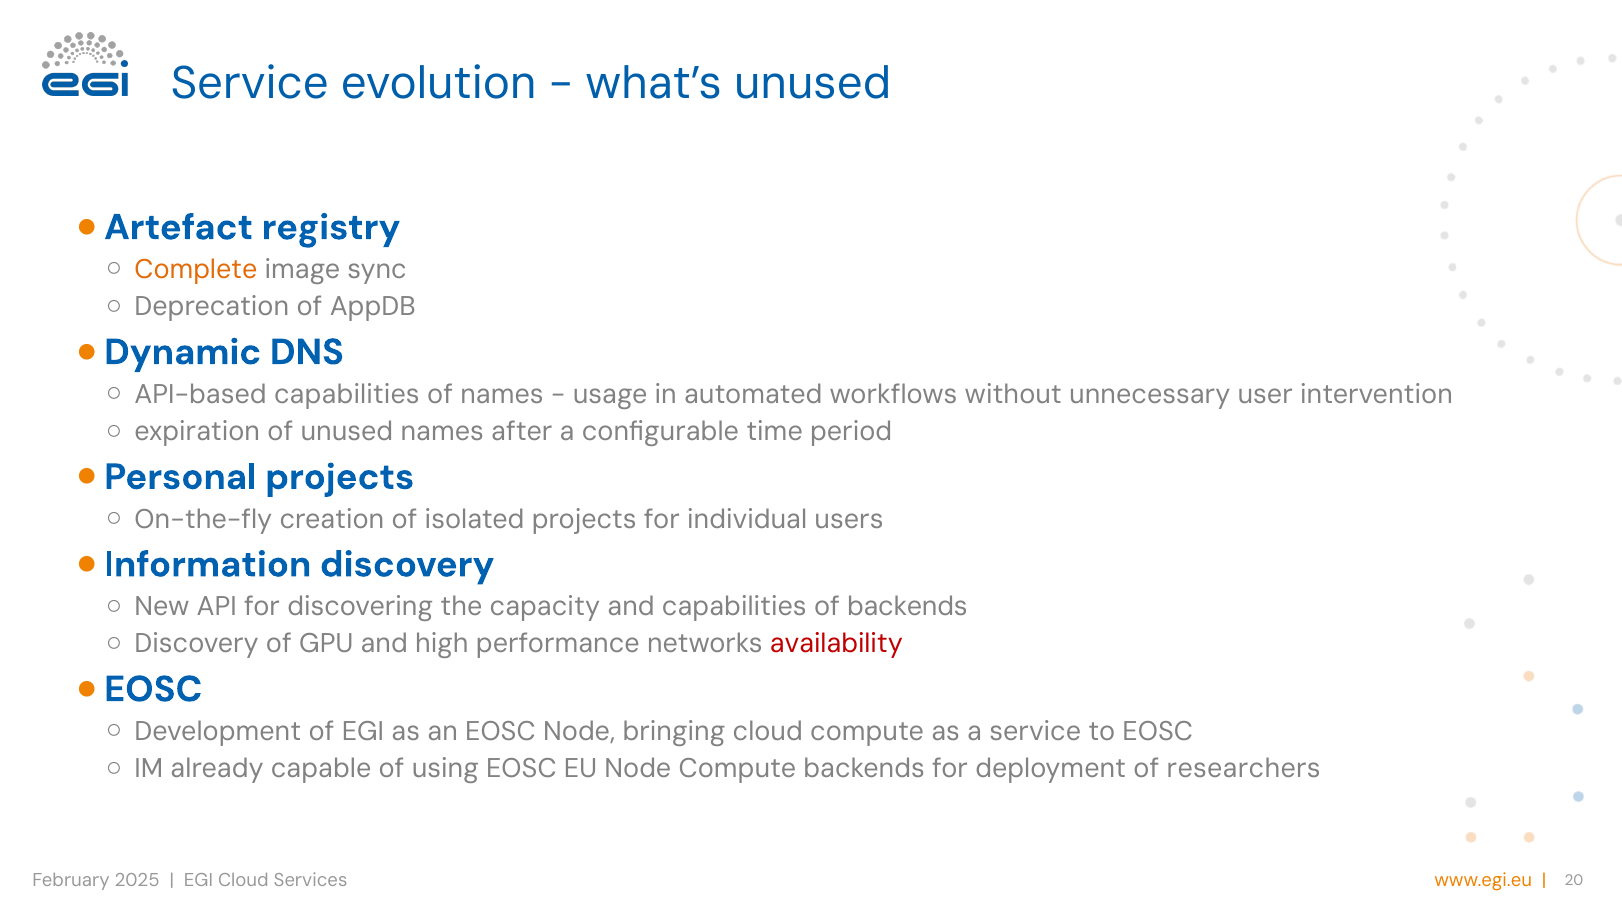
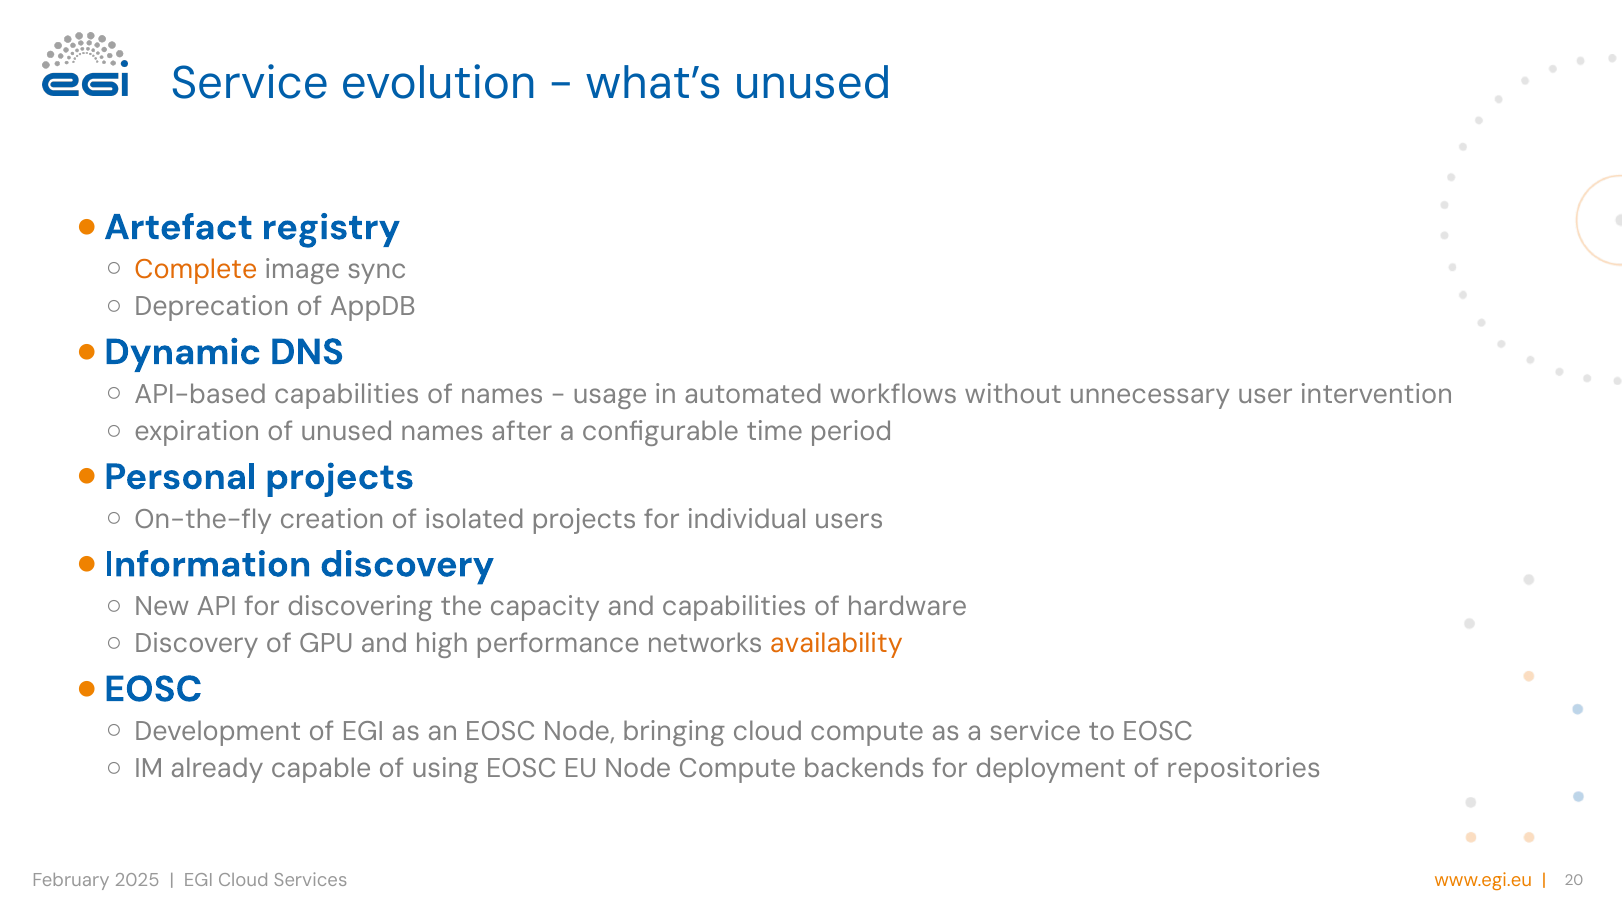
of backends: backends -> hardware (907, 606)
availability colour: red -> orange (836, 644)
researchers: researchers -> repositories (1244, 768)
